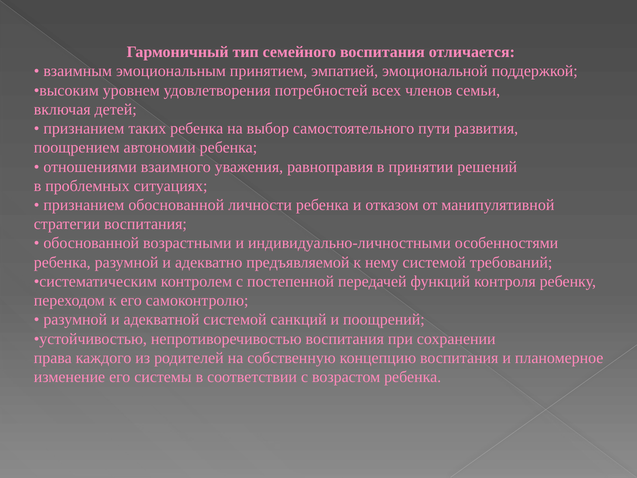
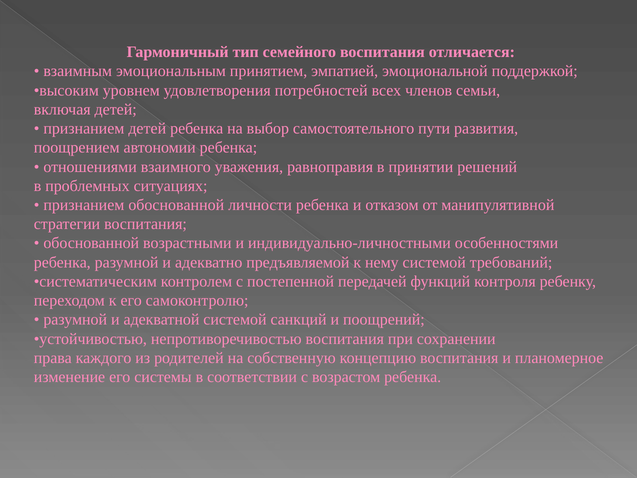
признанием таких: таких -> детей (147, 128)
